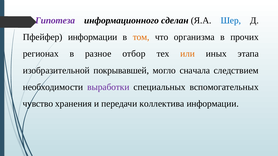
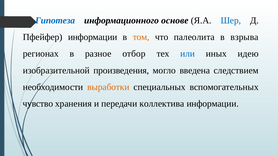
Гипотеза colour: purple -> blue (55, 20)
сделан: сделан -> основе (175, 20)
организма: организма -> палеолита (194, 37)
прочих: прочих -> взрыва (244, 37)
или colour: orange -> blue (188, 54)
этапа: этапа -> идею (248, 54)
покрывавшей: покрывавшей -> произведения (121, 71)
сначала: сначала -> введена (195, 71)
выработки colour: purple -> orange (108, 87)
